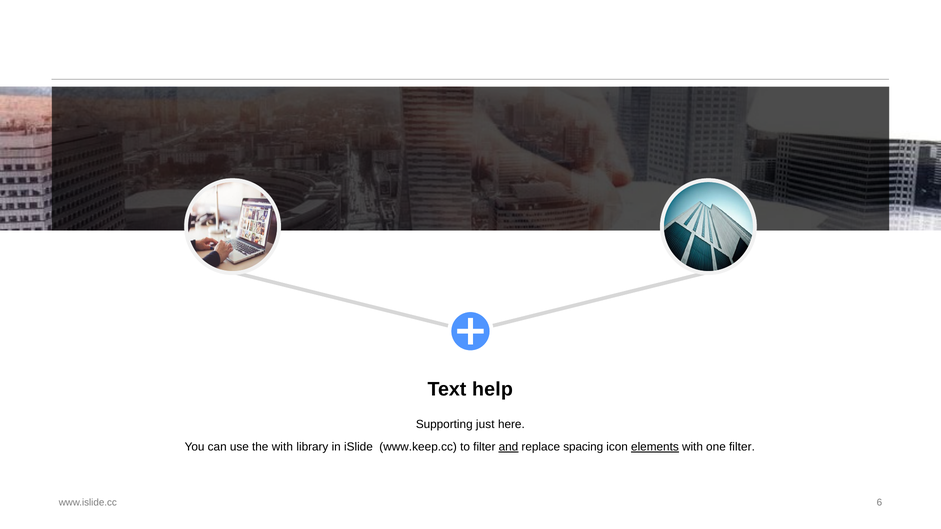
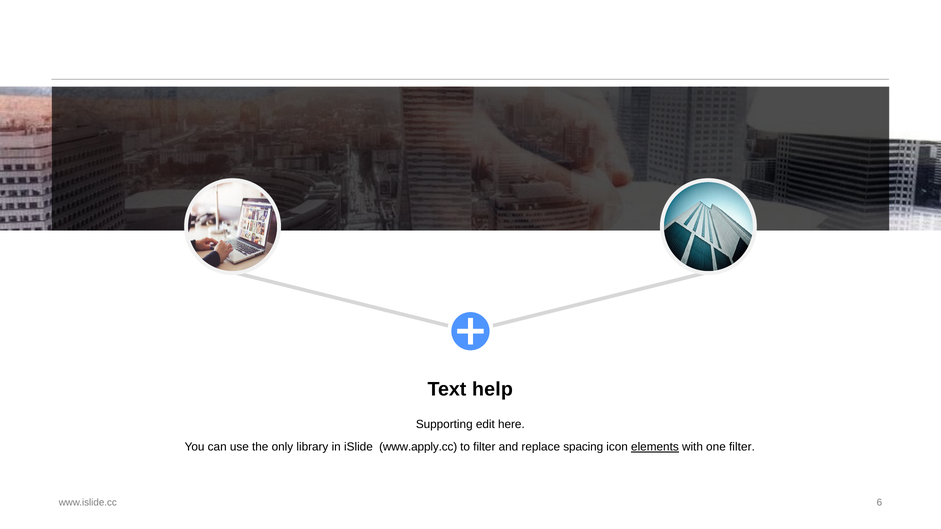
just: just -> edit (485, 425)
the with: with -> only (282, 447)
www.keep.cc: www.keep.cc -> www.apply.cc (418, 447)
and underline: present -> none (508, 447)
